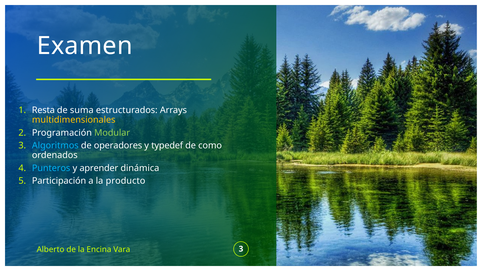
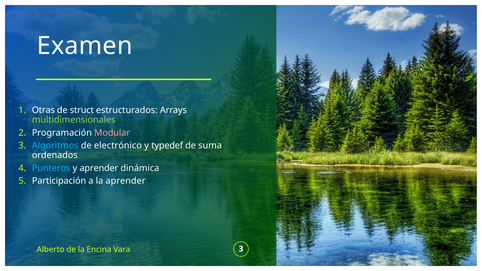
Resta: Resta -> Otras (43, 110)
suma: suma -> struct (82, 110)
multidimensionales colour: yellow -> light green (74, 120)
Modular colour: light green -> pink (112, 133)
operadores: operadores -> electrónico (118, 146)
como: como -> suma (210, 146)
la producto: producto -> aprender (126, 181)
